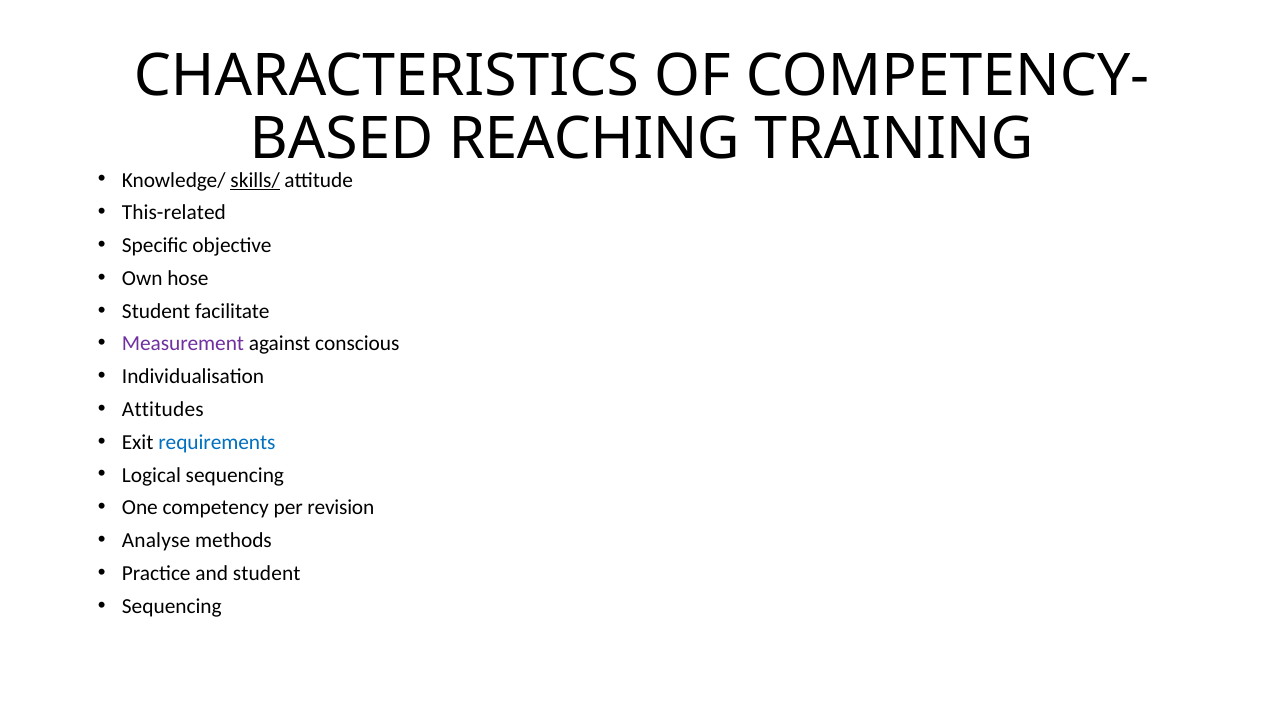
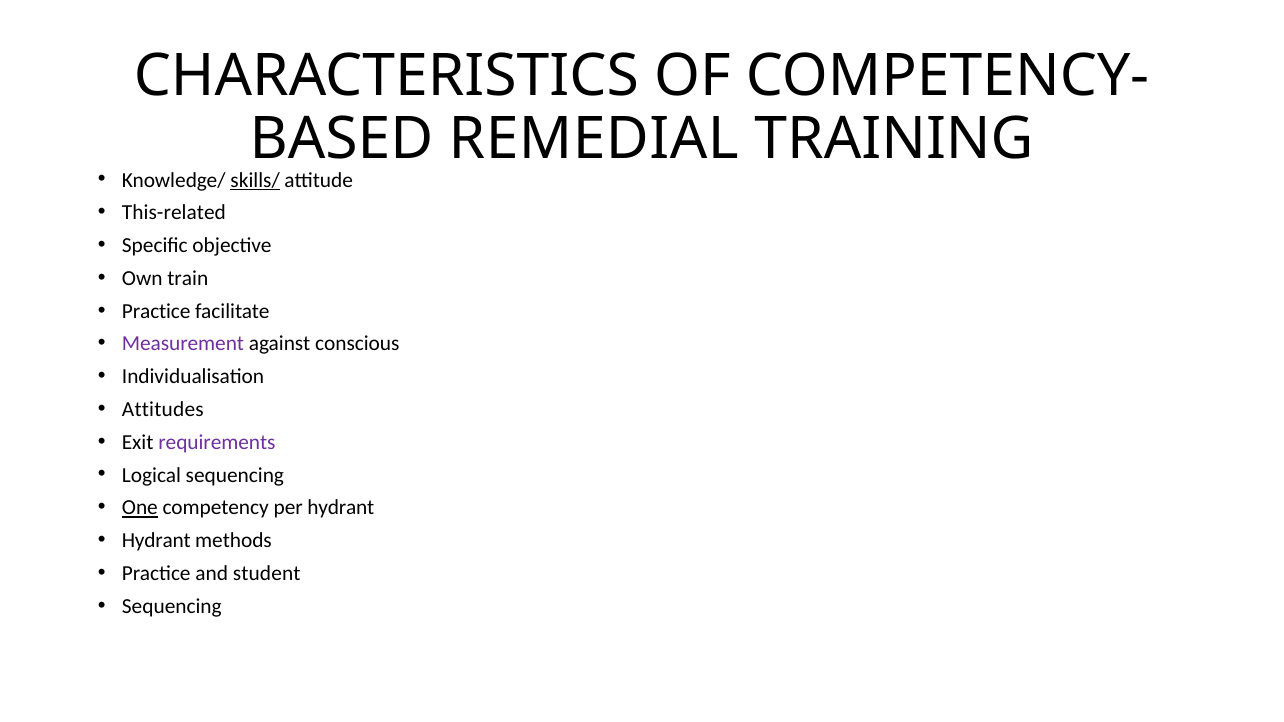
REACHING: REACHING -> REMEDIAL (594, 140)
hose: hose -> train (188, 278)
Student: Student -> Practice (156, 311)
requirements colour: blue -> purple (217, 442)
One underline: none -> present (140, 508)
per revision: revision -> hydrant (341, 508)
Analyse: Analyse -> Hydrant (156, 541)
